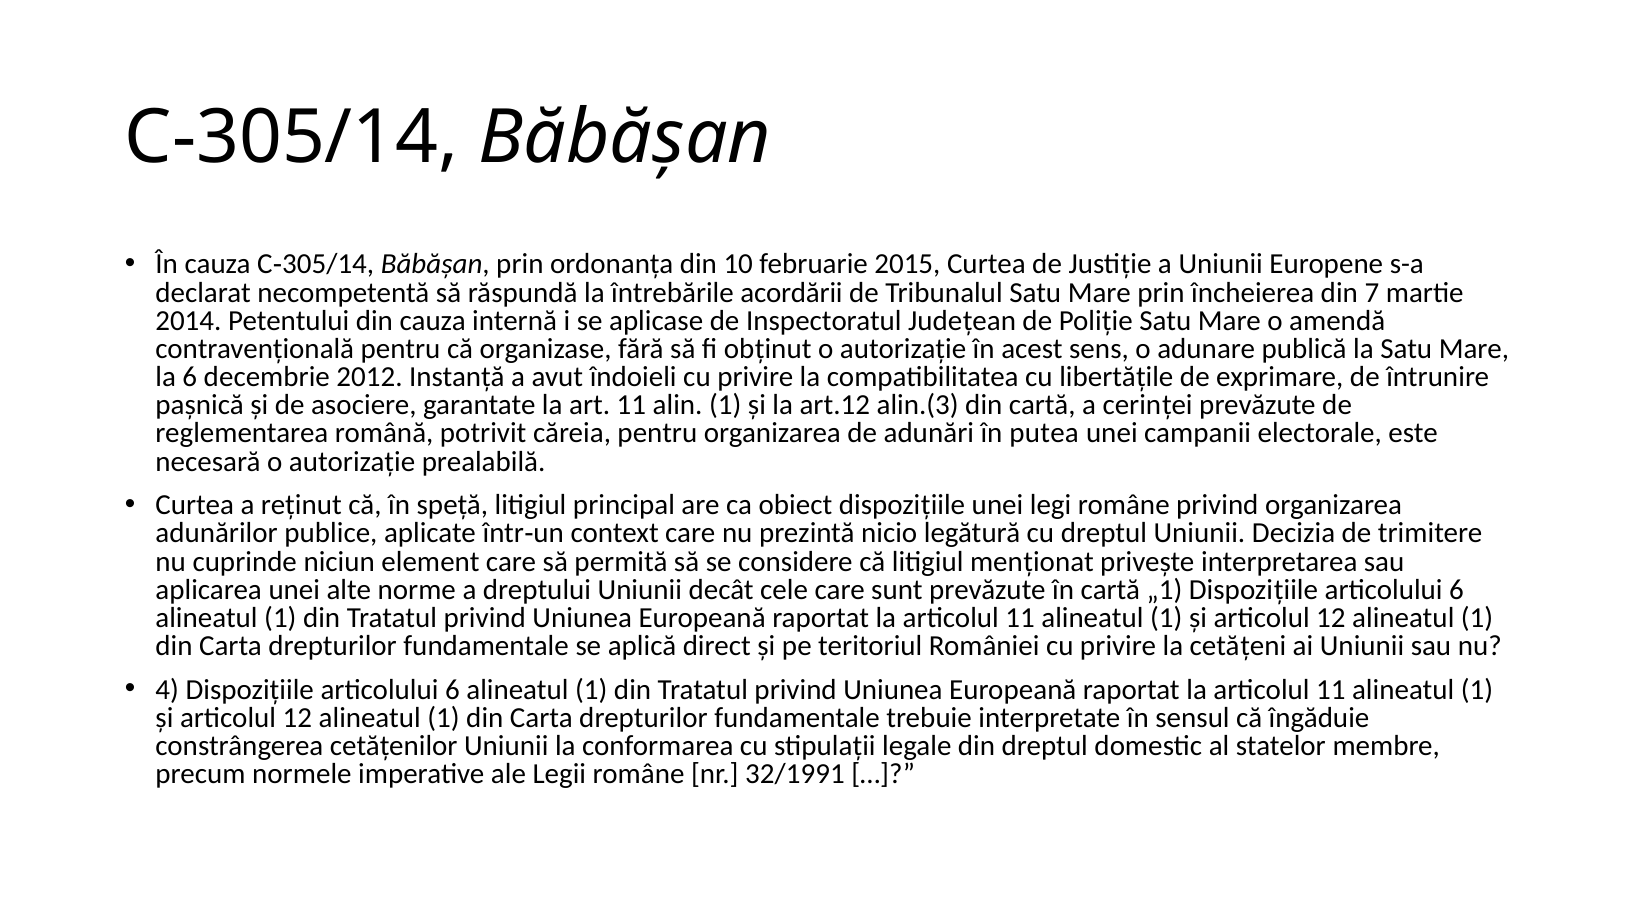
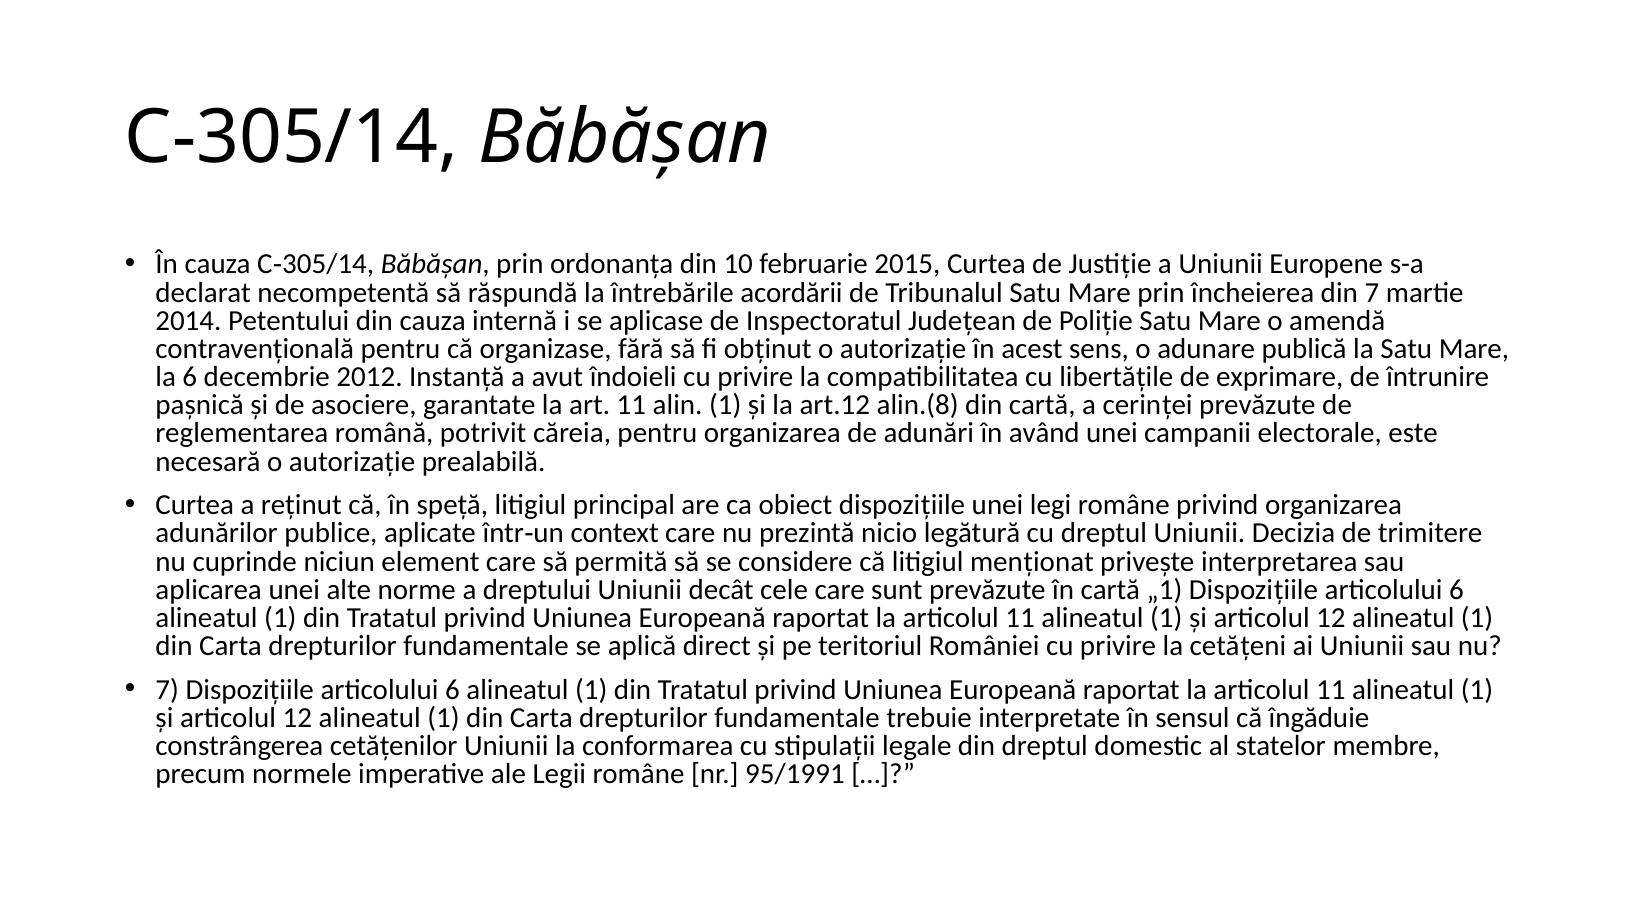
alin.(3: alin.(3 -> alin.(8 (918, 405)
putea: putea -> având (1044, 433)
4: 4 -> 7 (167, 689)
32/1991: 32/1991 -> 95/1991 (795, 774)
